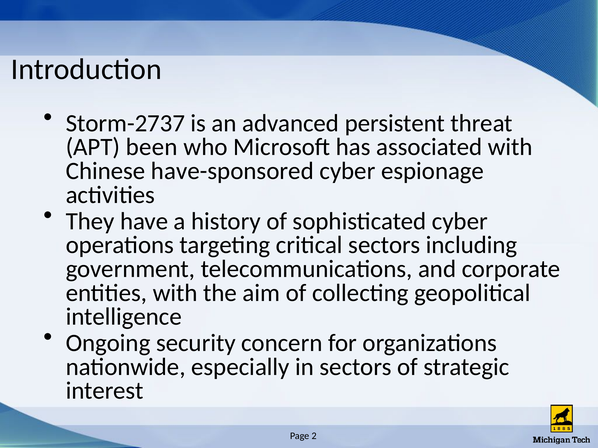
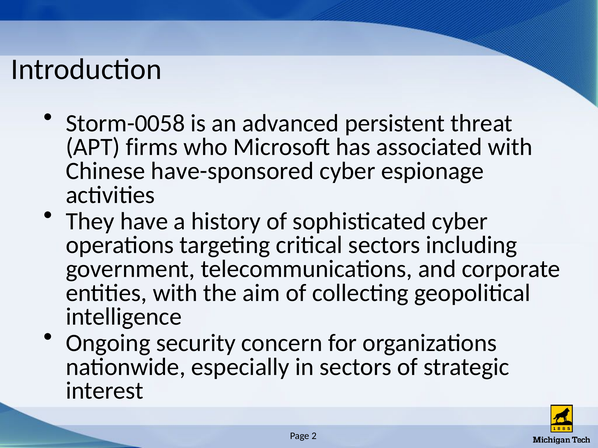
Storm-2737: Storm-2737 -> Storm-0058 (125, 123)
been: been -> firms (152, 147)
